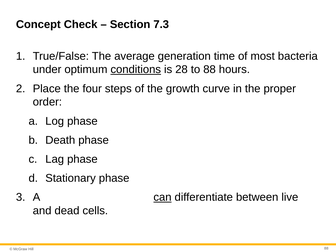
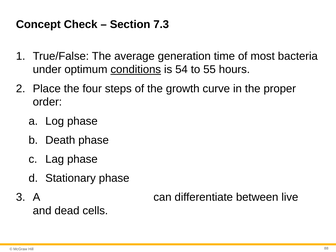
28: 28 -> 54 (181, 70)
to 88: 88 -> 55 (210, 70)
can underline: present -> none (162, 197)
